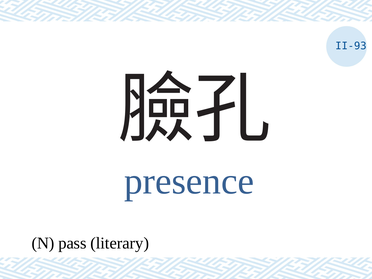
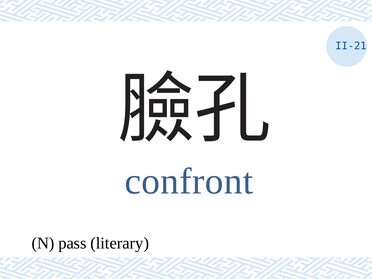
II-93: II-93 -> II-21 (351, 46)
presence: presence -> confront (189, 181)
